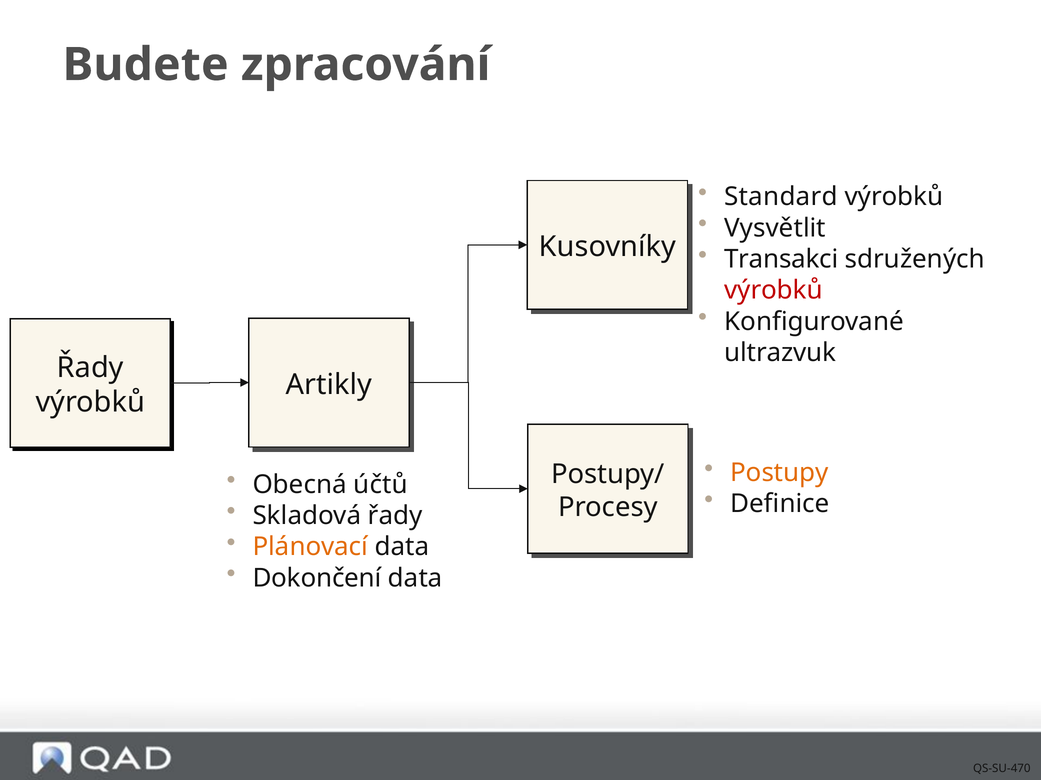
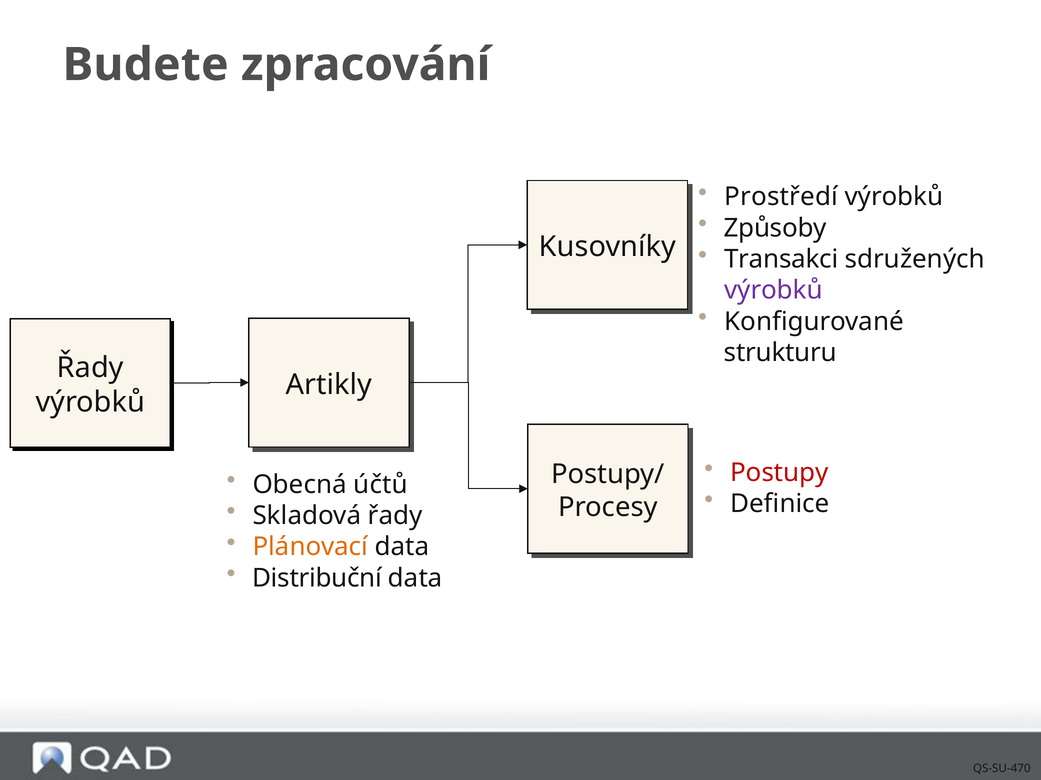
Standard: Standard -> Prostředí (781, 197)
Vysvětlit: Vysvětlit -> Způsoby (775, 228)
výrobků colour: red -> purple (773, 291)
ultrazvuk: ultrazvuk -> strukturu (780, 353)
Postupy colour: orange -> red (779, 473)
Dokončení: Dokončení -> Distribuční (317, 579)
